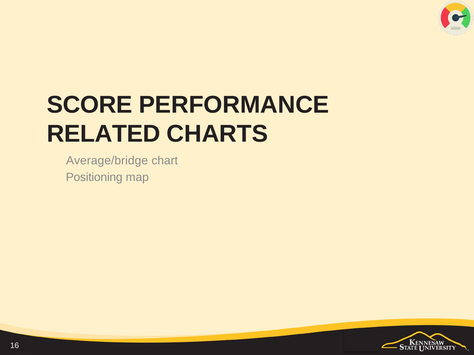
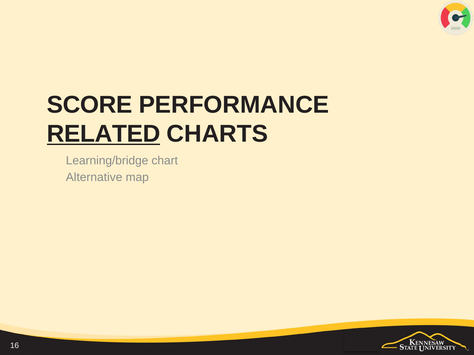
RELATED underline: none -> present (104, 134)
Average/bridge: Average/bridge -> Learning/bridge (107, 161)
Positioning: Positioning -> Alternative (94, 178)
